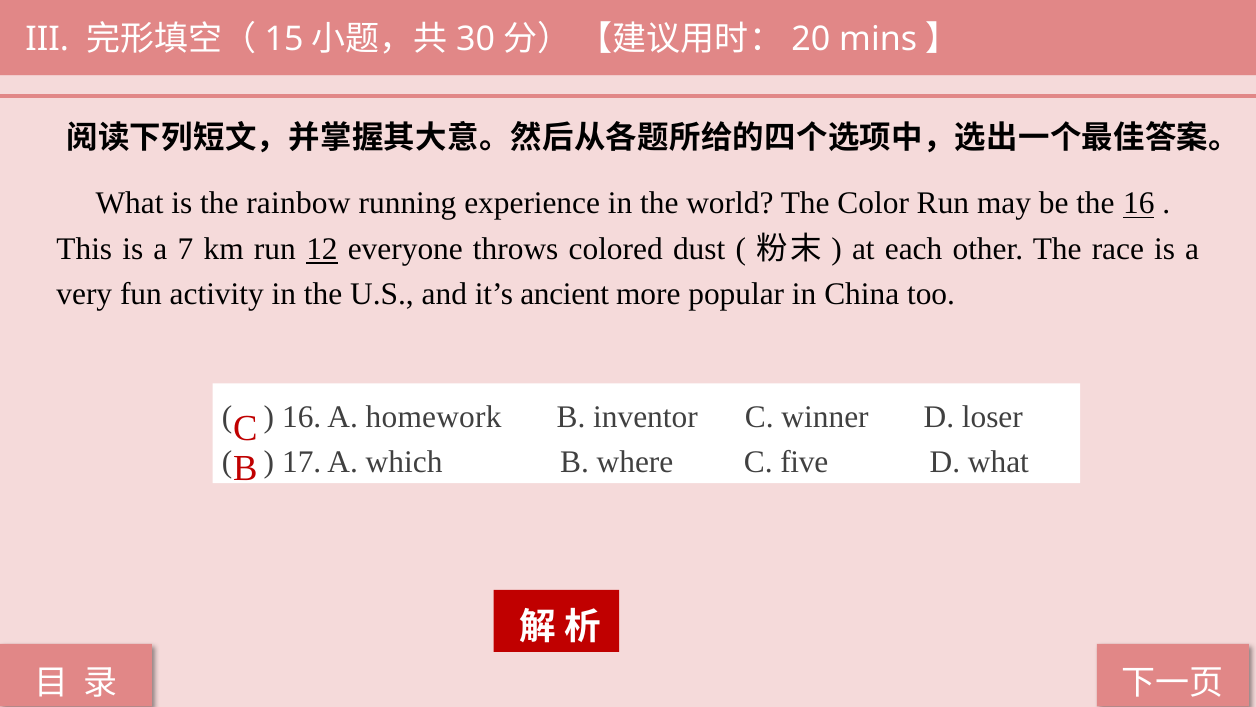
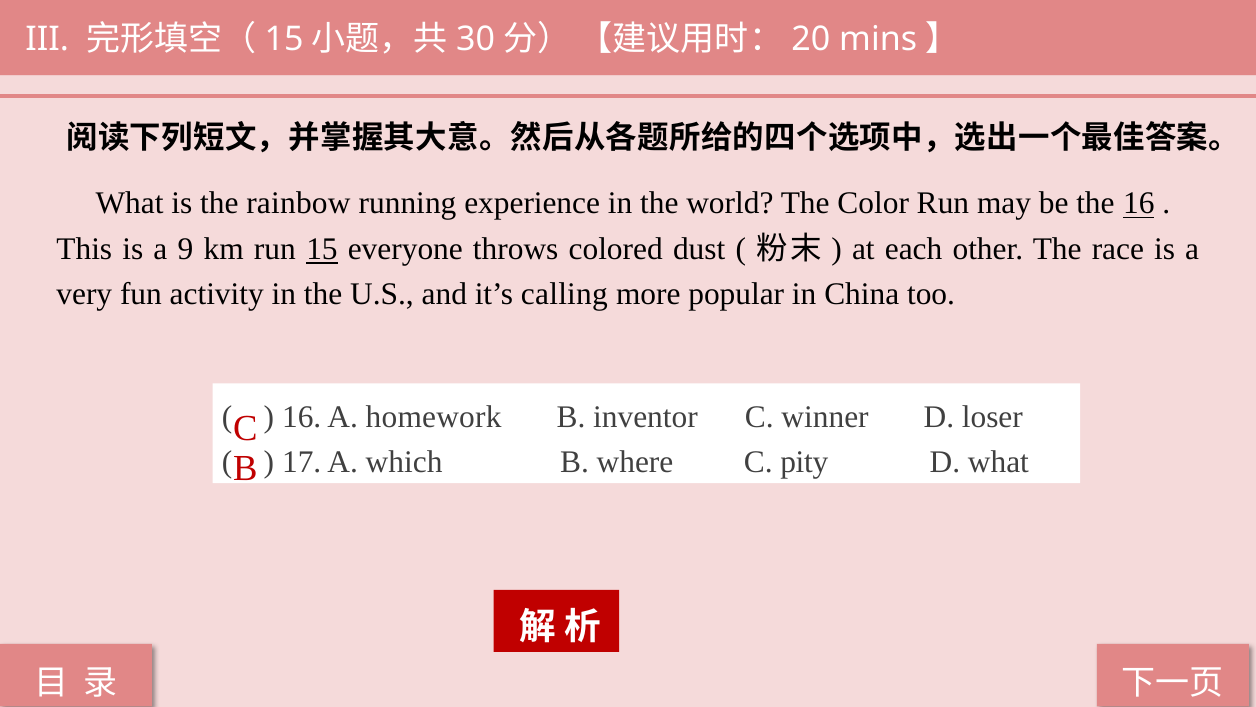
7: 7 -> 9 (185, 249)
run 12: 12 -> 15 (322, 249)
ancient: ancient -> calling (564, 294)
five: five -> pity (804, 462)
